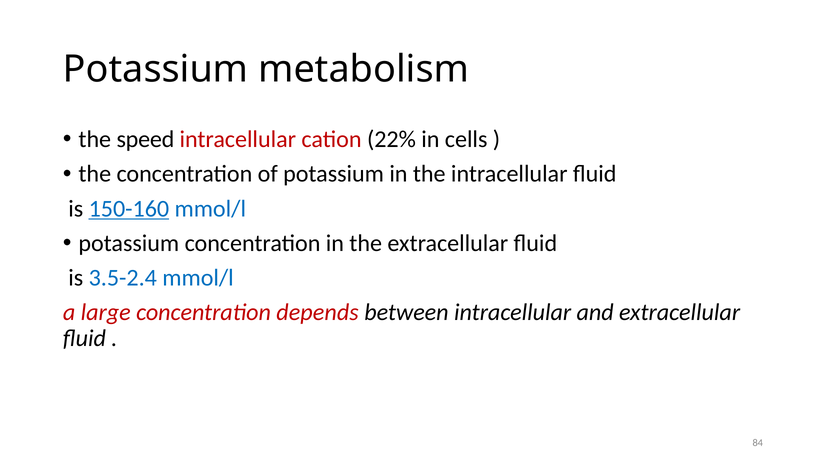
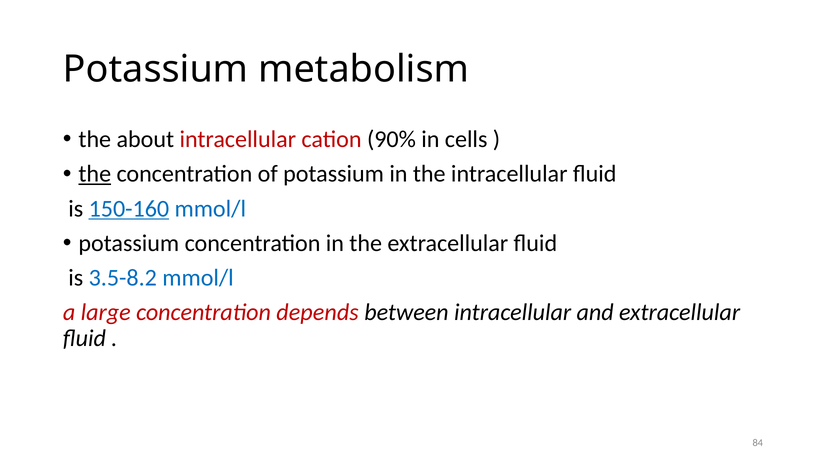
speed: speed -> about (145, 140)
22%: 22% -> 90% (391, 140)
the underline: none -> present (95, 174)
3.5-2.4: 3.5-2.4 -> 3.5-8.2 (123, 278)
